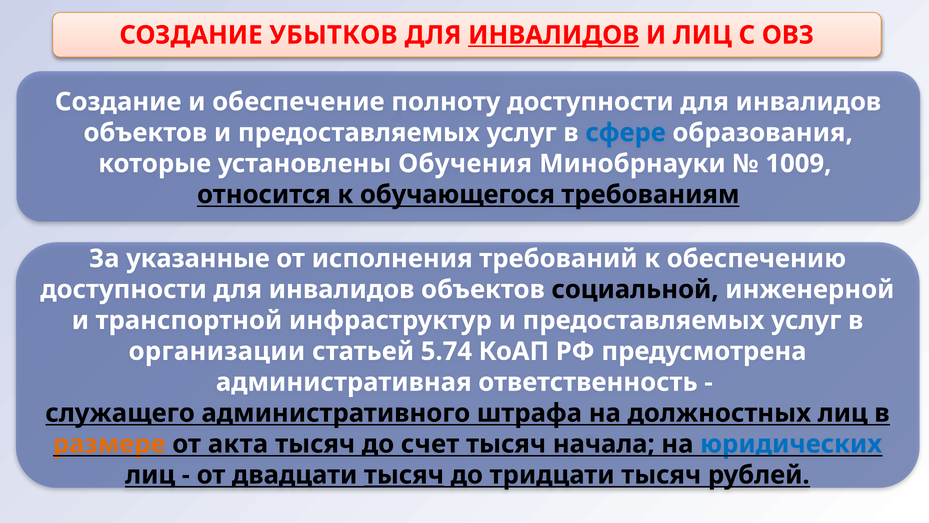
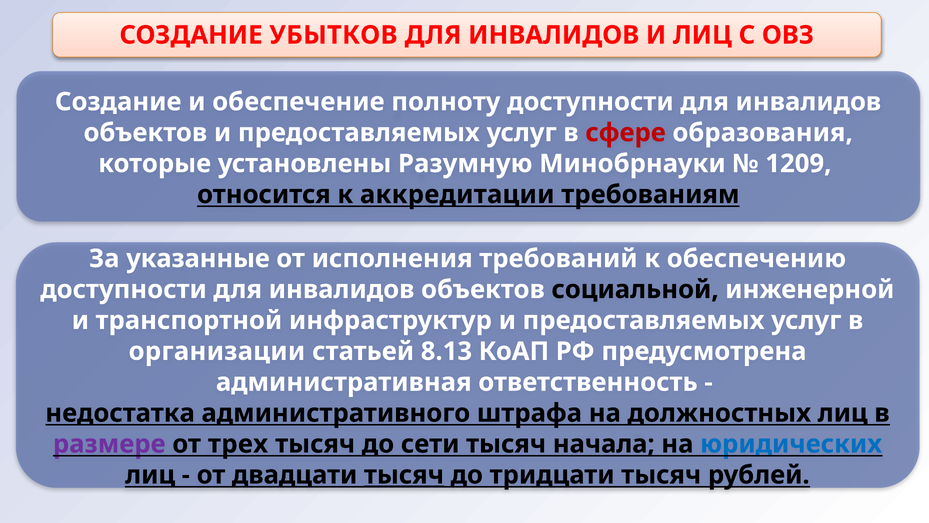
ИНВАЛИДОВ underline: present -> none (554, 35)
сфере colour: blue -> red (626, 133)
Обучения: Обучения -> Разумную (465, 164)
1009: 1009 -> 1209 (798, 164)
обучающегося: обучающегося -> аккредитации (457, 194)
5.74: 5.74 -> 8.13 (446, 351)
служащего: служащего -> недостатка (120, 413)
размере colour: orange -> purple (109, 444)
акта: акта -> трех (238, 444)
счет: счет -> сети (430, 444)
